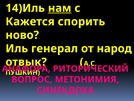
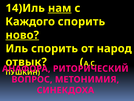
Кажется: Кажется -> Каждого (30, 22)
ново underline: none -> present (22, 35)
Иль генерал: генерал -> спорить (55, 48)
